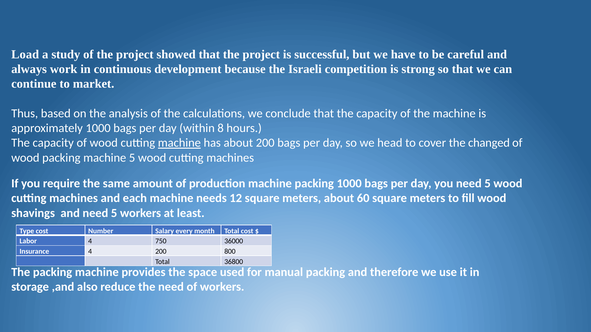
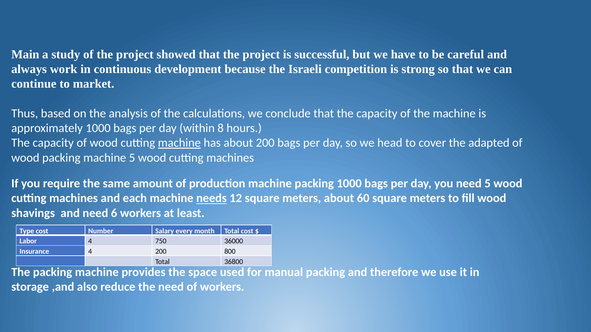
Load: Load -> Main (25, 54)
changed: changed -> adapted (489, 143)
needs underline: none -> present (211, 199)
and need 5: 5 -> 6 (114, 213)
